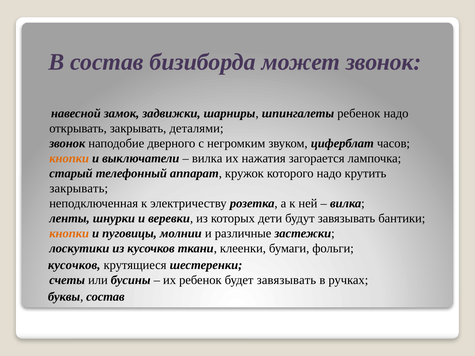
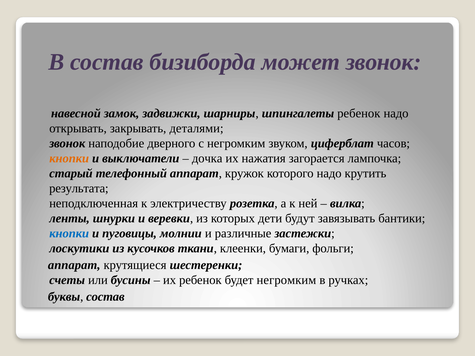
вилка: вилка -> дочка (207, 158)
закрывать: закрывать -> результата (79, 189)
кнопки colour: orange -> blue (69, 234)
кусочков: кусочков -> аппарат (74, 265)
будет завязывать: завязывать -> негромким (286, 280)
